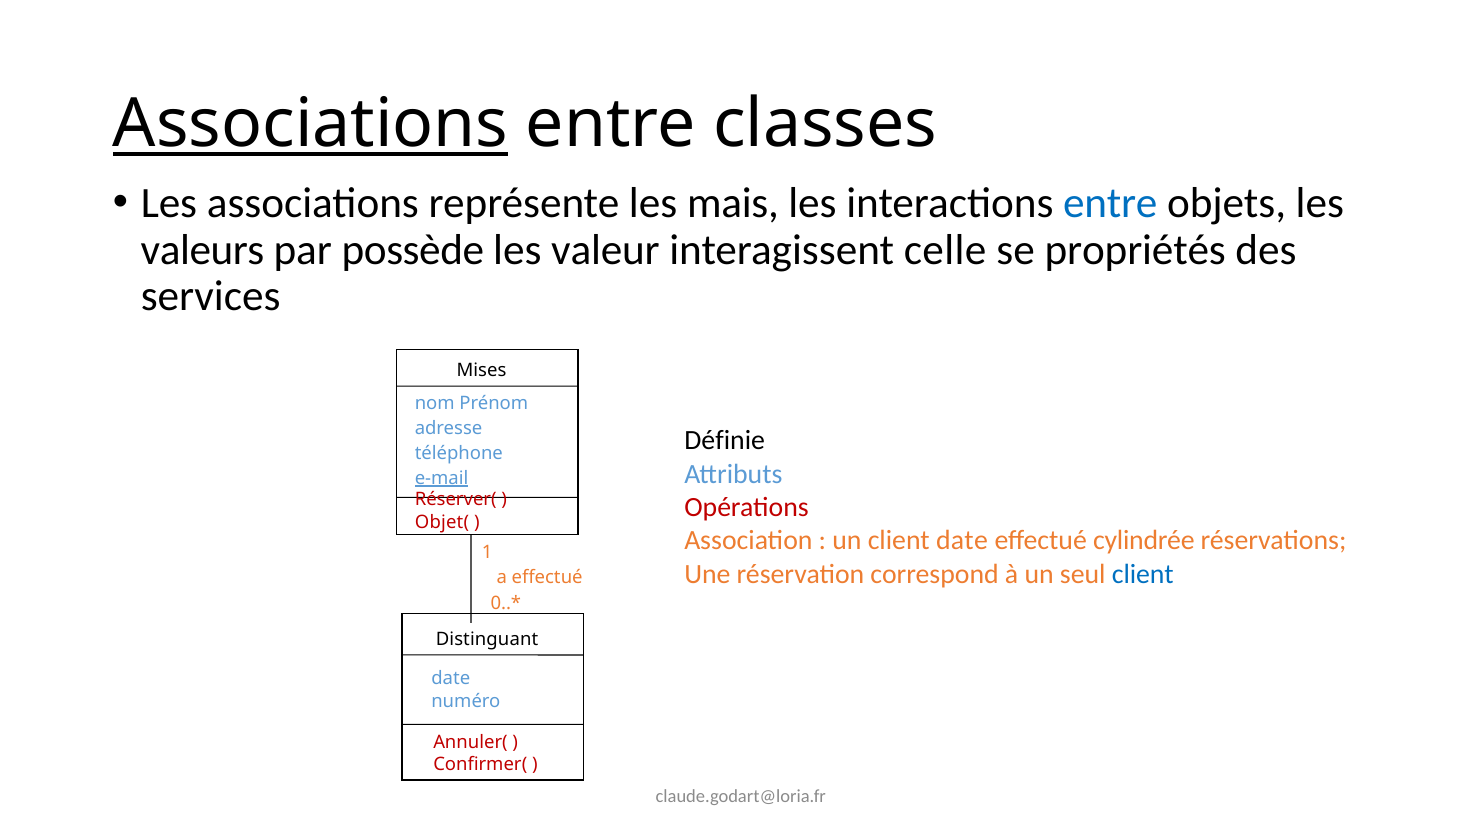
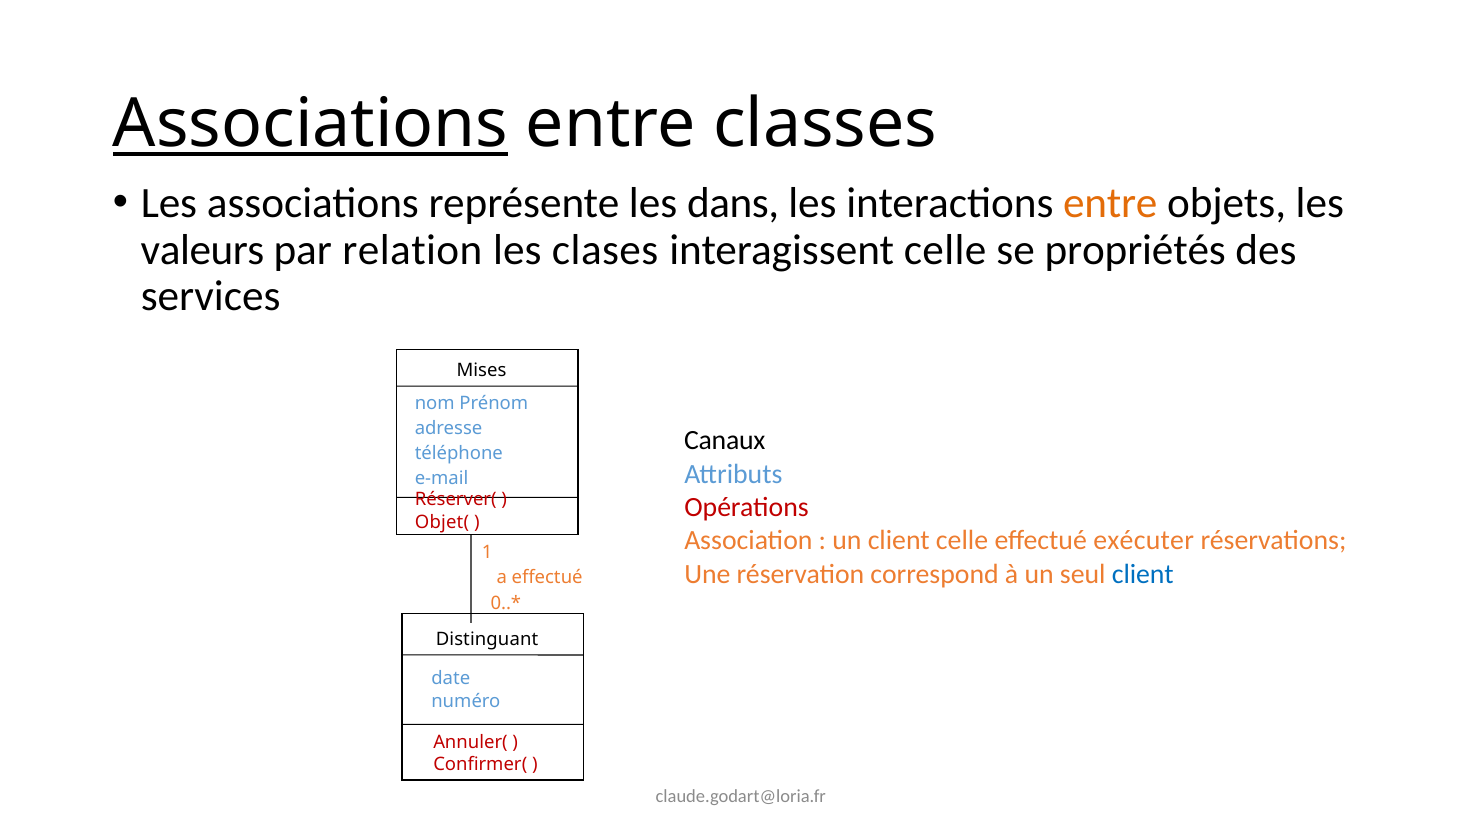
mais: mais -> dans (733, 203)
entre colour: blue -> orange (1110, 203)
possède: possède -> relation (412, 250)
valeur: valeur -> clases (605, 250)
Définie: Définie -> Canaux (725, 440)
e-mail underline: present -> none (442, 478)
client date: date -> celle (962, 540)
cylindrée: cylindrée -> exécuter (1144, 540)
